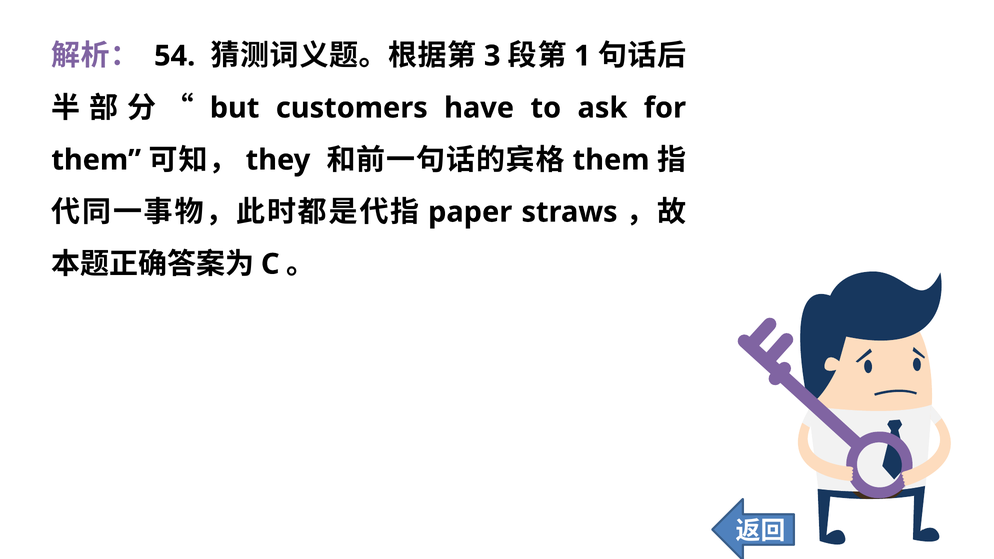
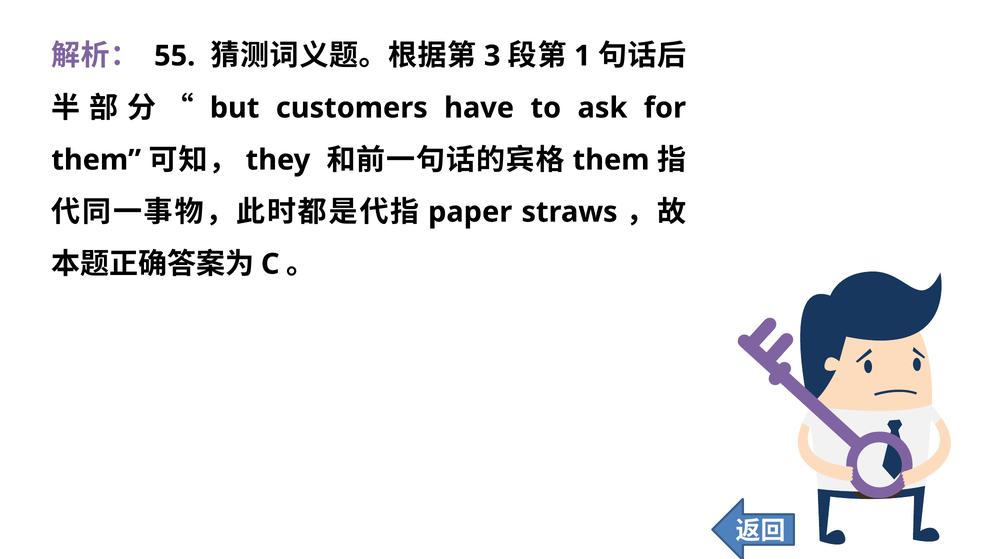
54: 54 -> 55 (175, 56)
